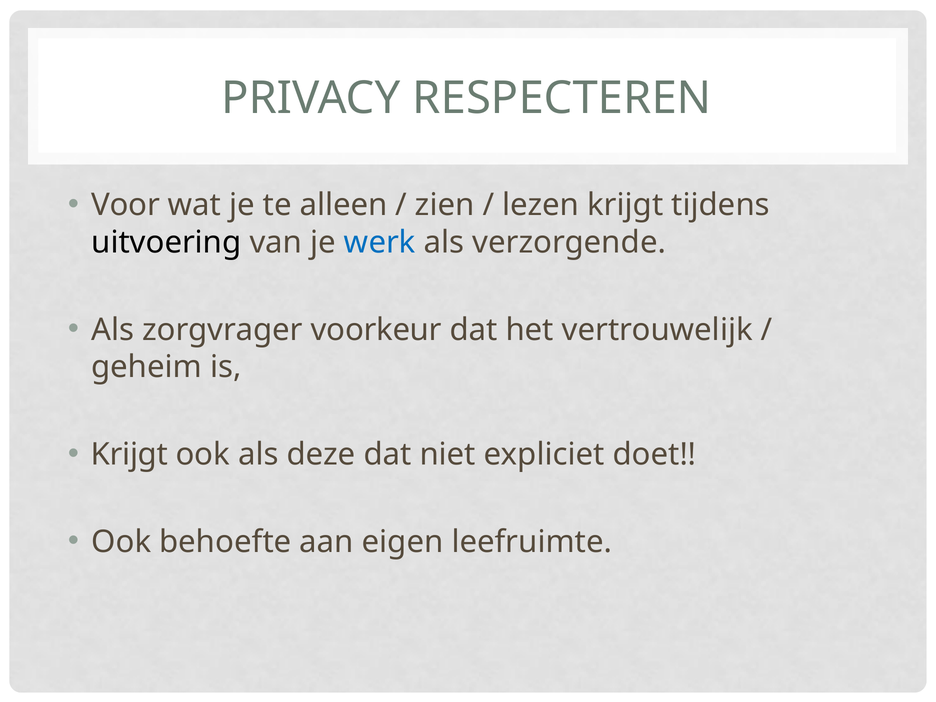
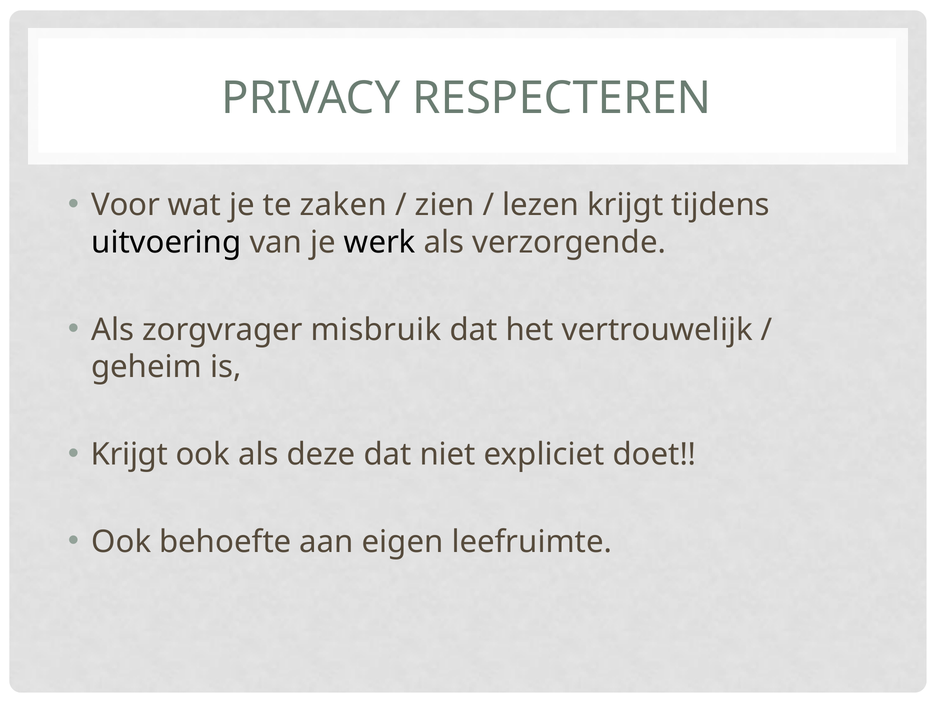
alleen: alleen -> zaken (343, 205)
werk colour: blue -> black (380, 242)
voorkeur: voorkeur -> misbruik (376, 330)
